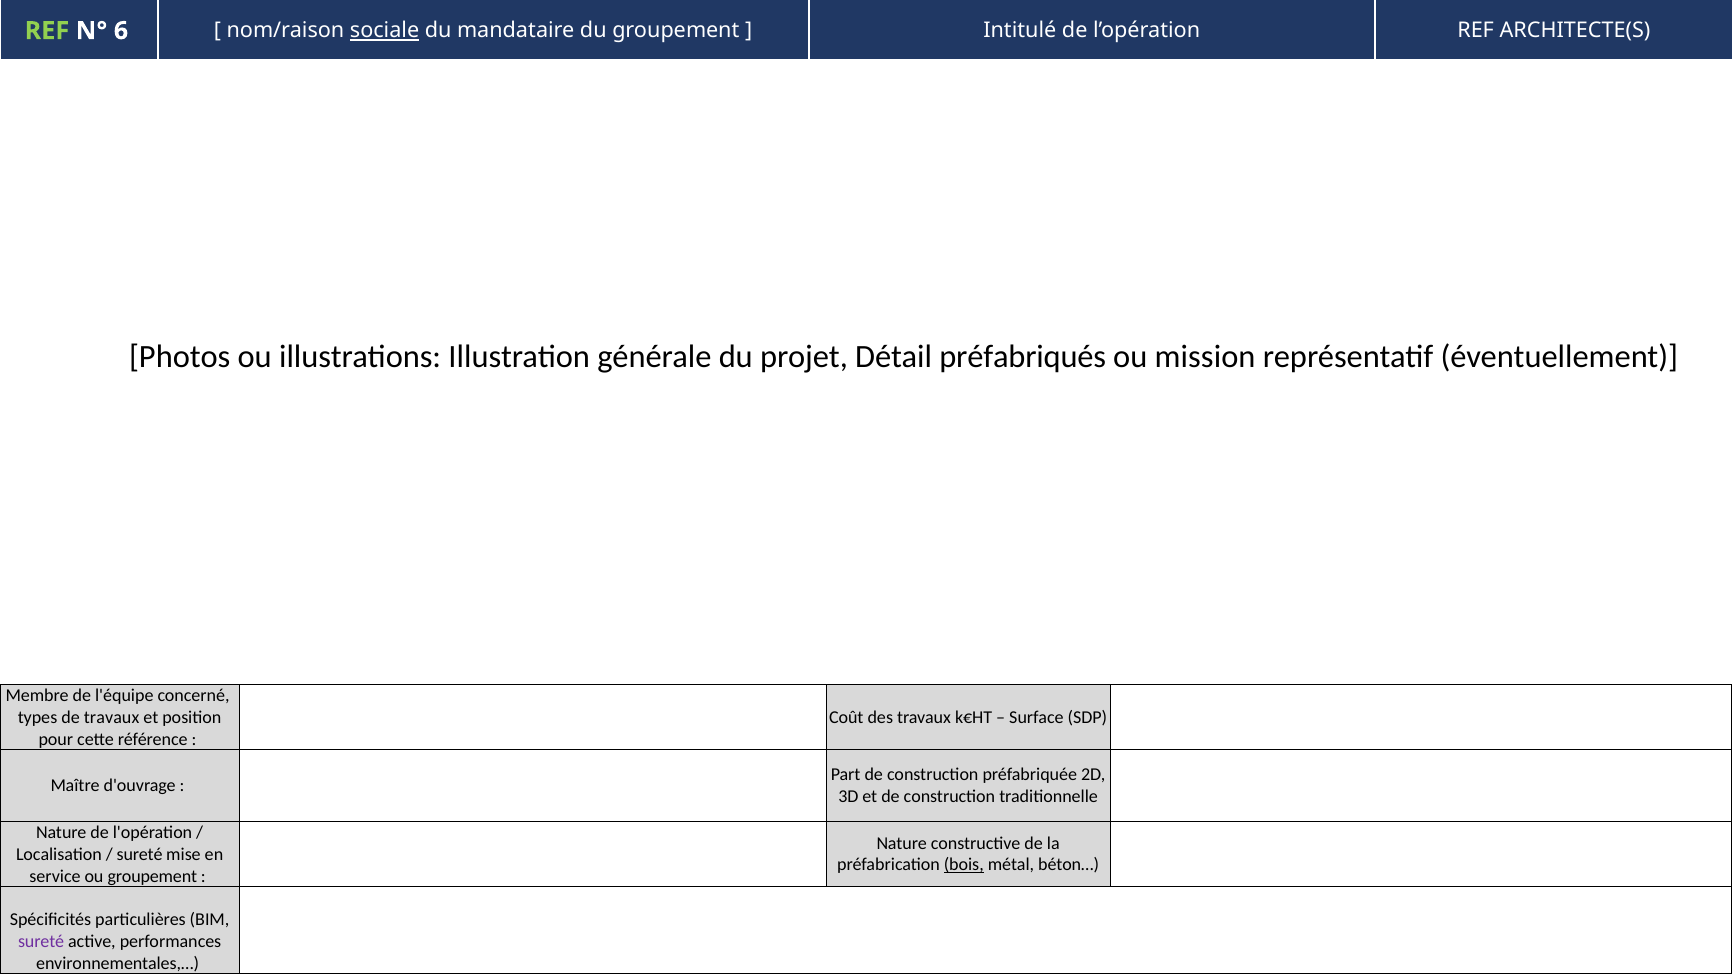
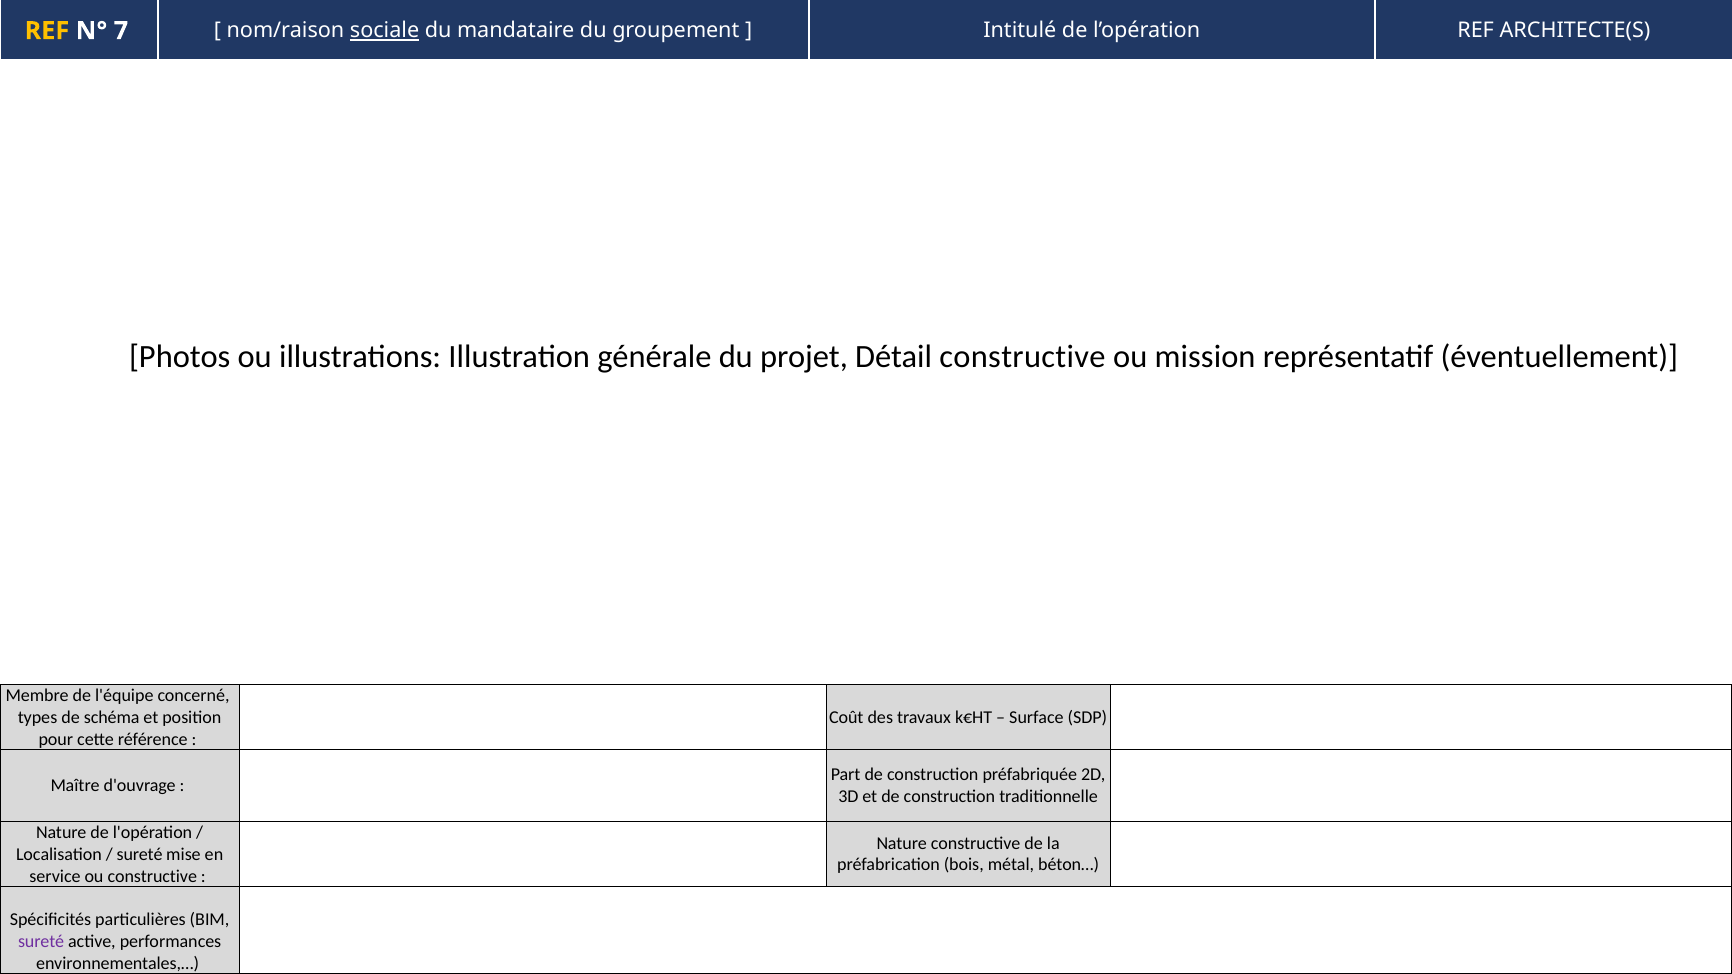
REF colour: light green -> yellow (47, 31)
6: 6 -> 7 (121, 31)
Détail préfabriqués: préfabriqués -> constructive (1022, 357)
de travaux: travaux -> schéma (112, 718)
bois underline: present -> none (964, 865)
ou groupement: groupement -> constructive (152, 876)
